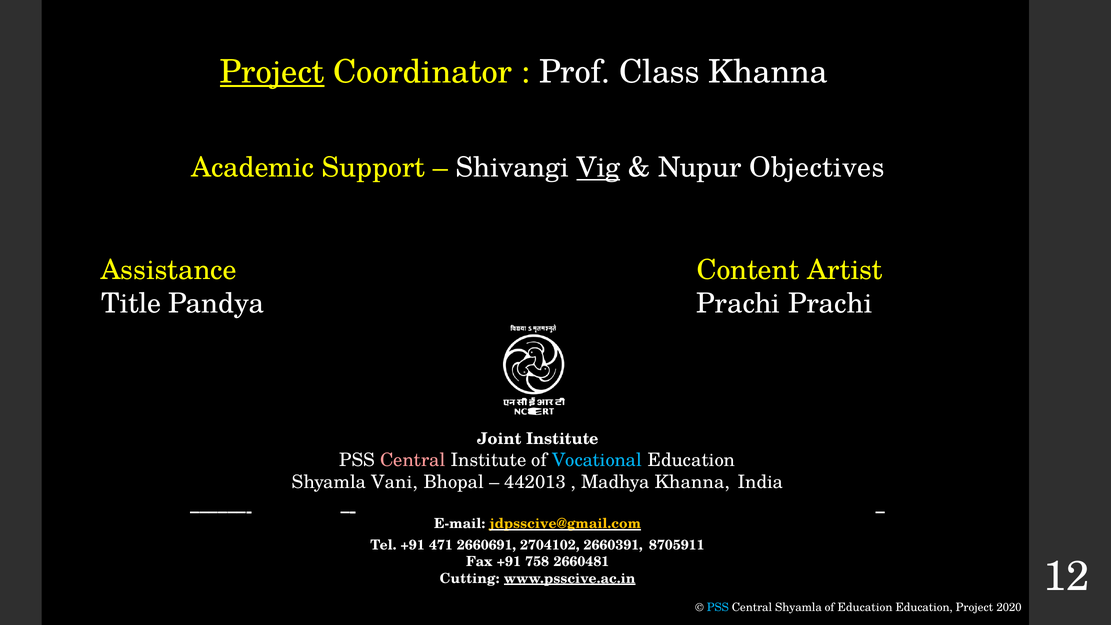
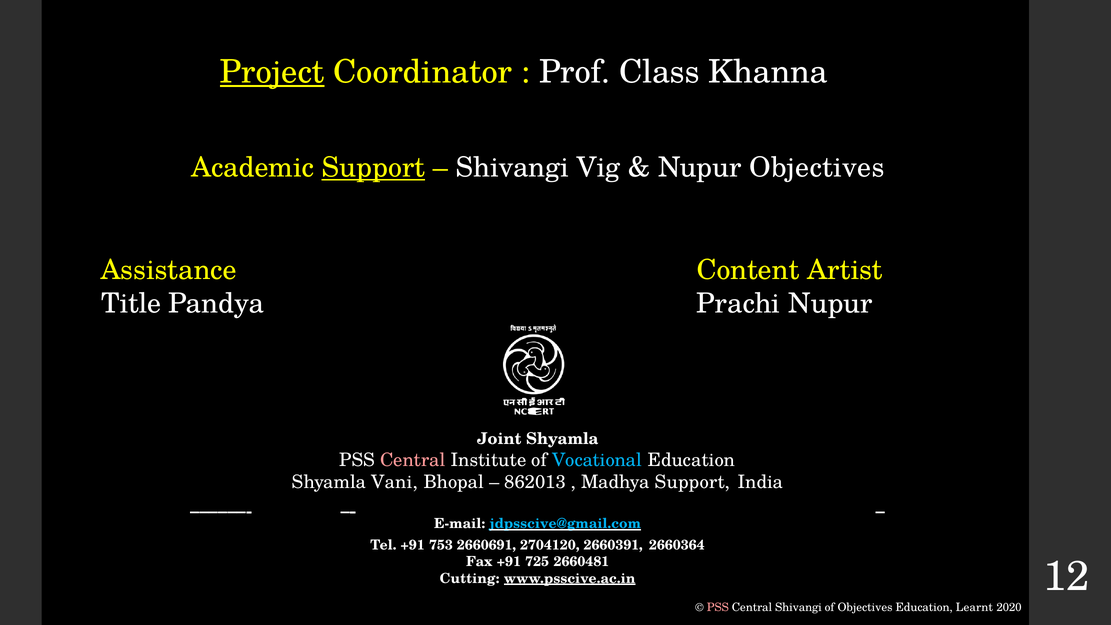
Support underline: none -> present (373, 168)
Vig underline: present -> none (598, 168)
Prachi Prachi: Prachi -> Nupur (830, 303)
Joint Institute: Institute -> Shyamla (562, 439)
442013: 442013 -> 862013 (535, 482)
Madhya Khanna: Khanna -> Support (692, 482)
jdpsscive@gmail.com colour: yellow -> light blue (565, 524)
471: 471 -> 753 (441, 545)
2704102: 2704102 -> 2704120 (550, 545)
8705911: 8705911 -> 2660364 (677, 545)
758: 758 -> 725 (537, 562)
PSS colour: light blue -> pink (718, 607)
Central Shyamla: Shyamla -> Shivangi (798, 607)
of Education: Education -> Objectives (865, 607)
Education Project: Project -> Learnt (974, 607)
